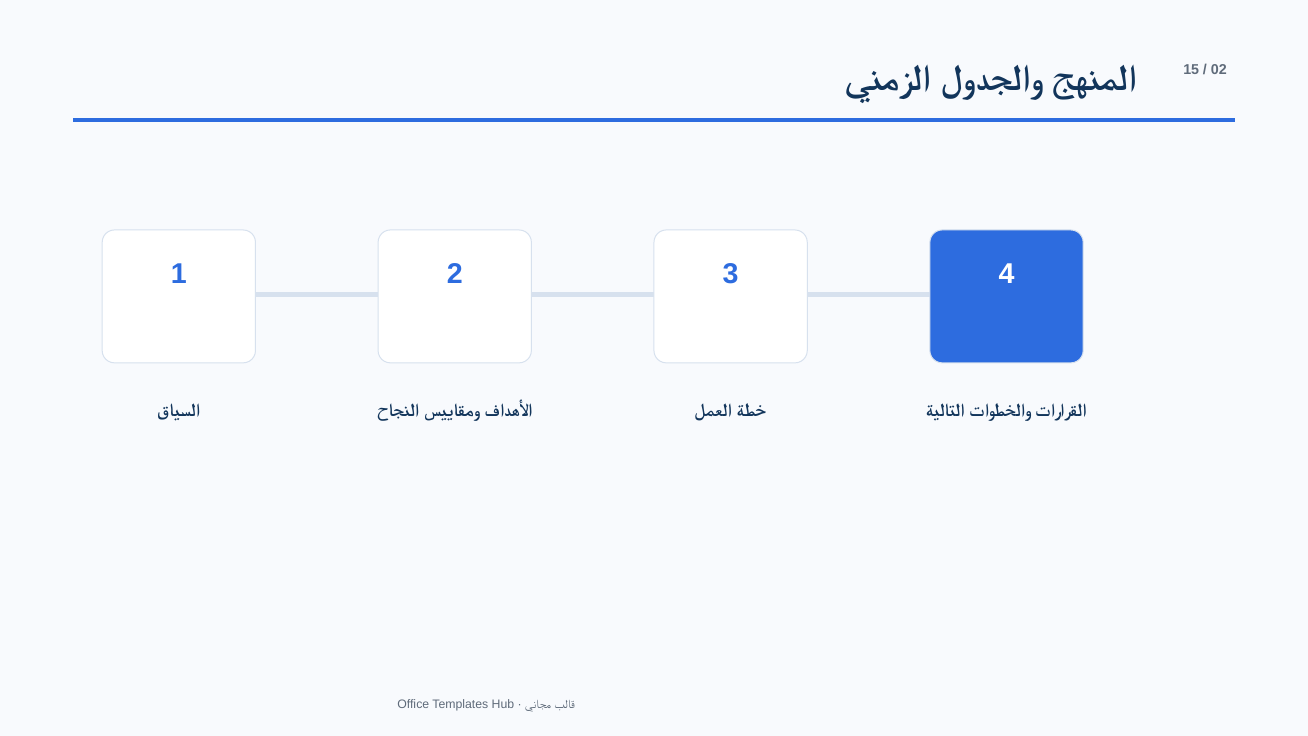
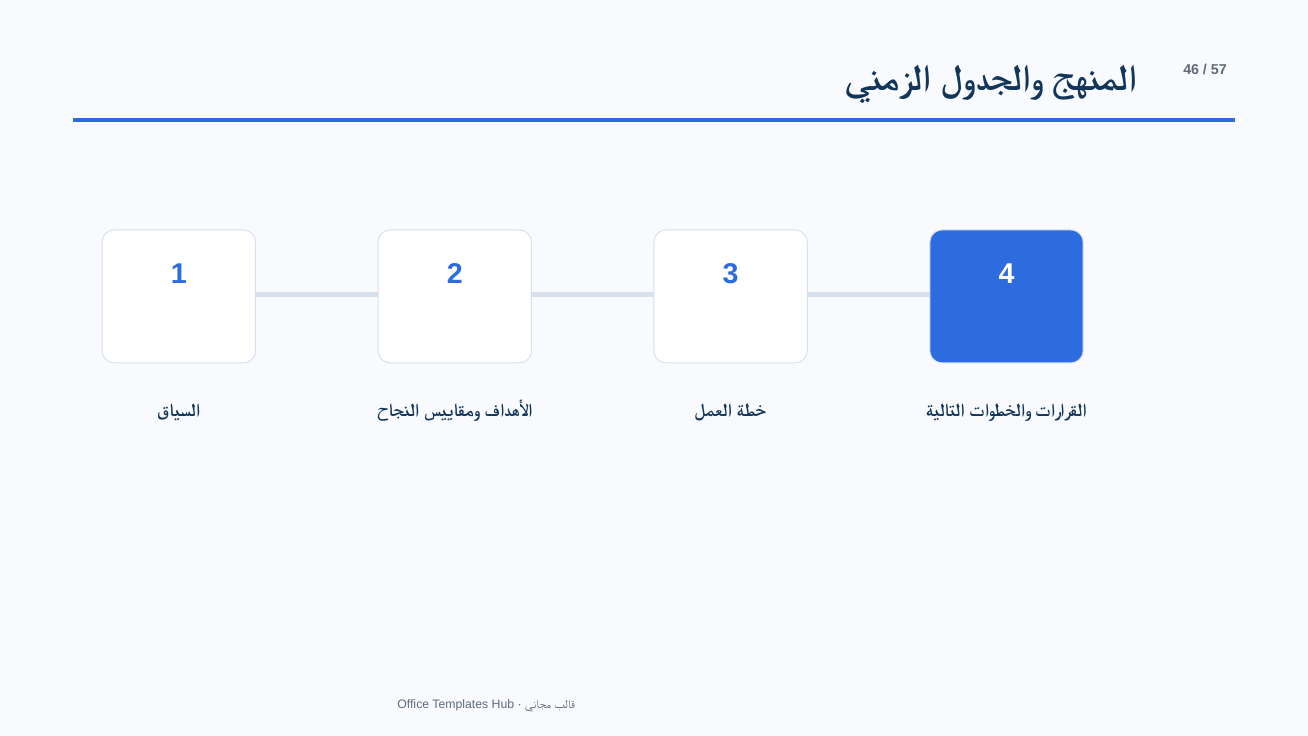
15: 15 -> 46 (1191, 70)
02: 02 -> 57 (1219, 70)
